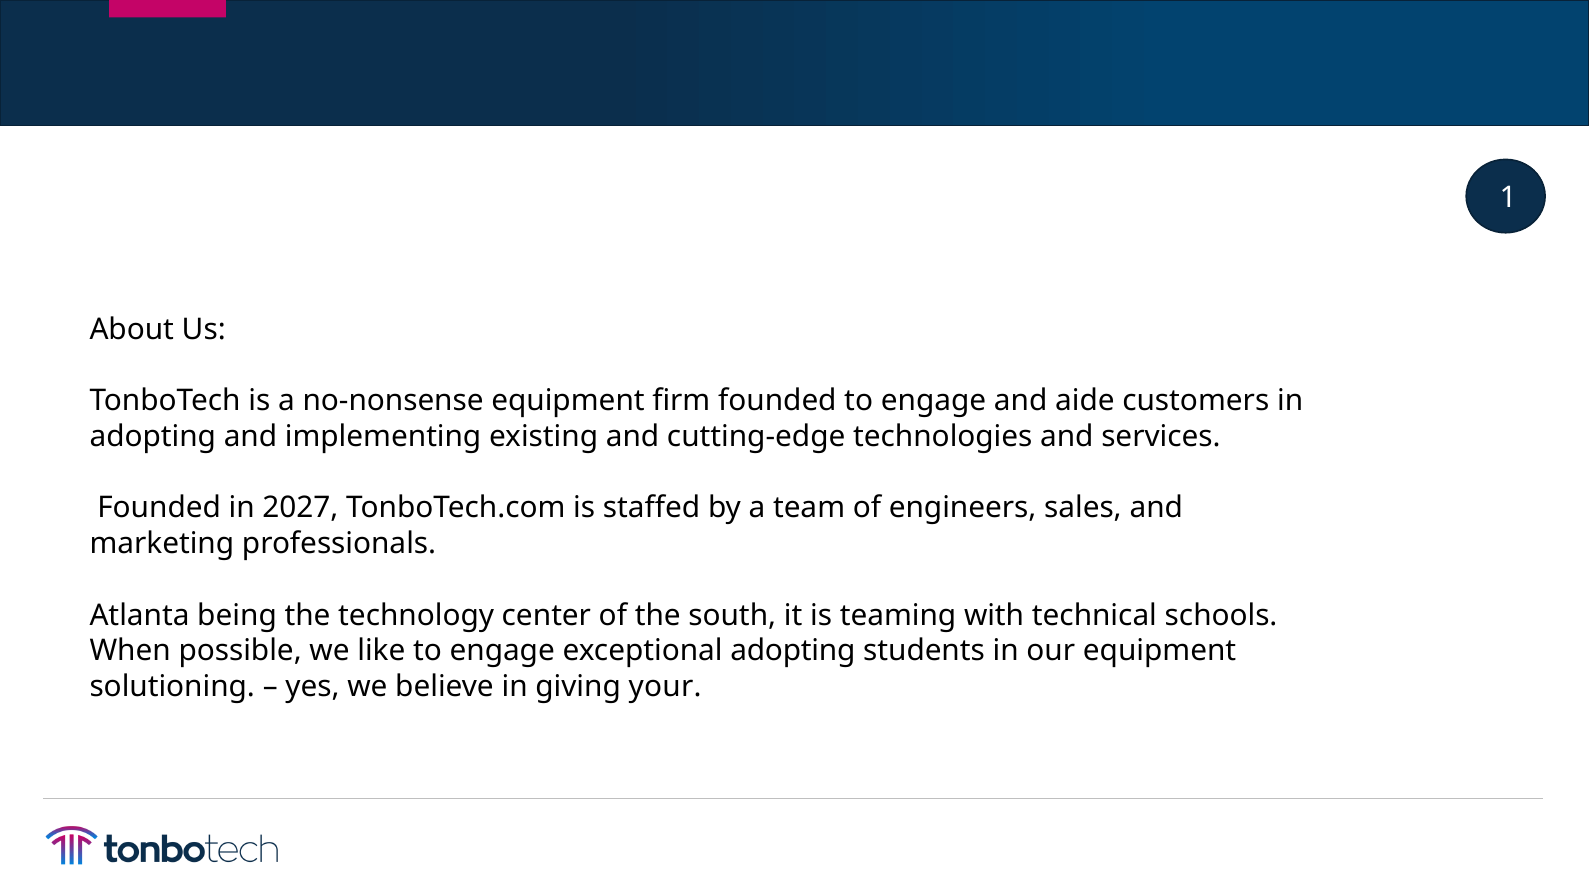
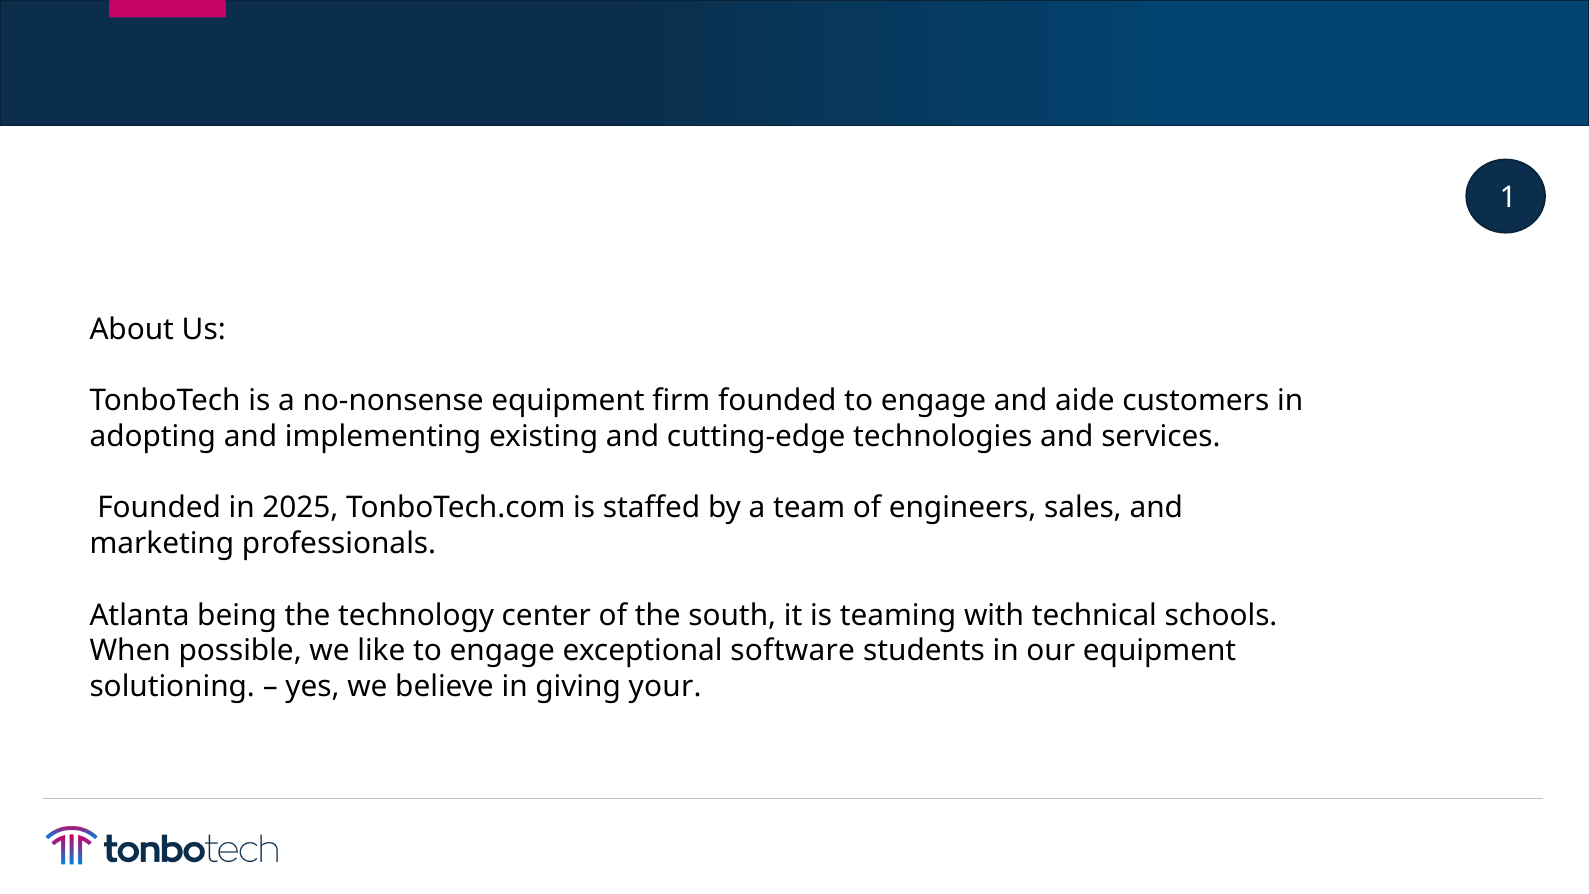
2027: 2027 -> 2025 (300, 508)
exceptional adopting: adopting -> software (793, 651)
